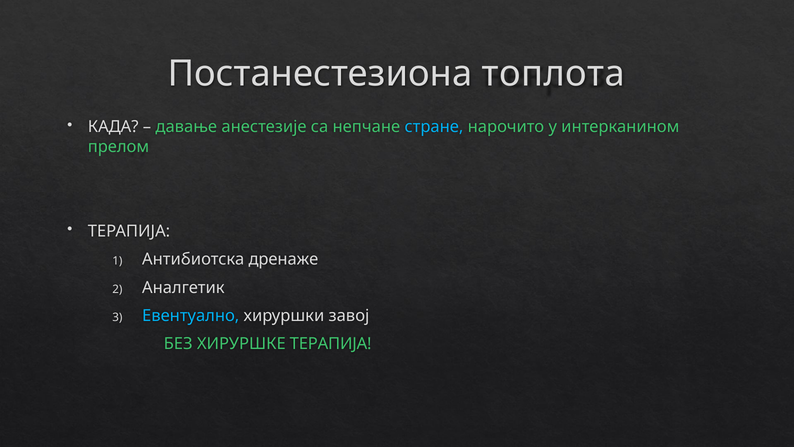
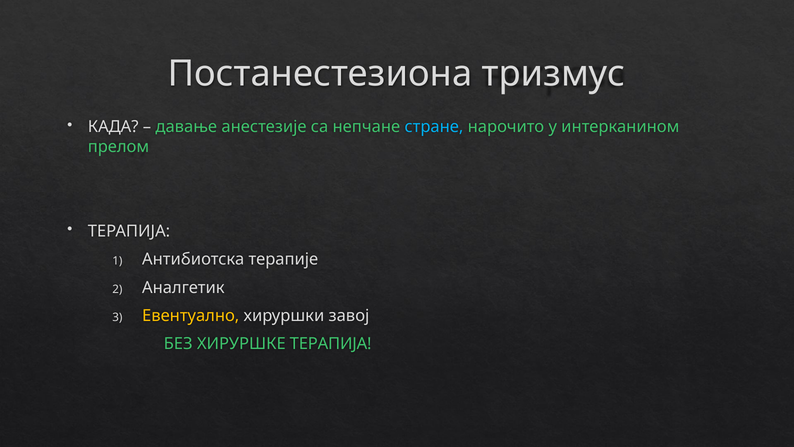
топлота: топлота -> тризмус (554, 74)
дренаже: дренаже -> терапије (283, 259)
Евентуално colour: light blue -> yellow (191, 316)
